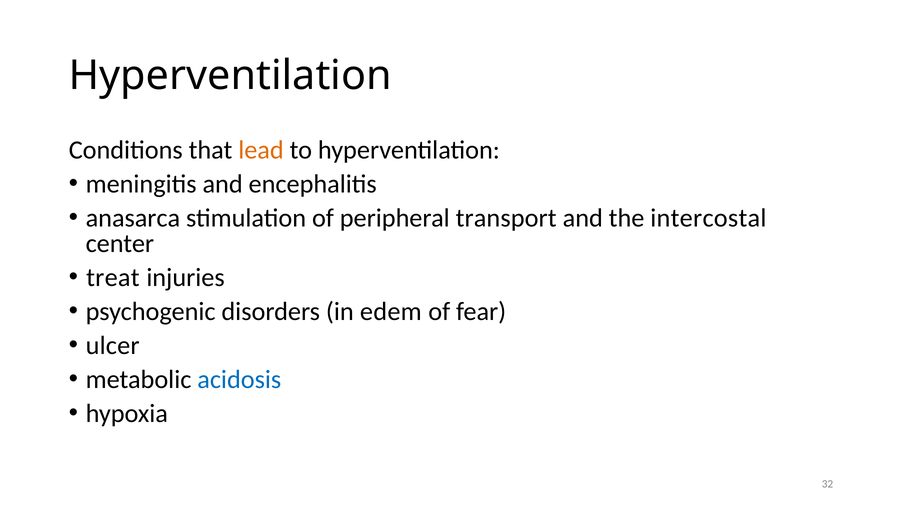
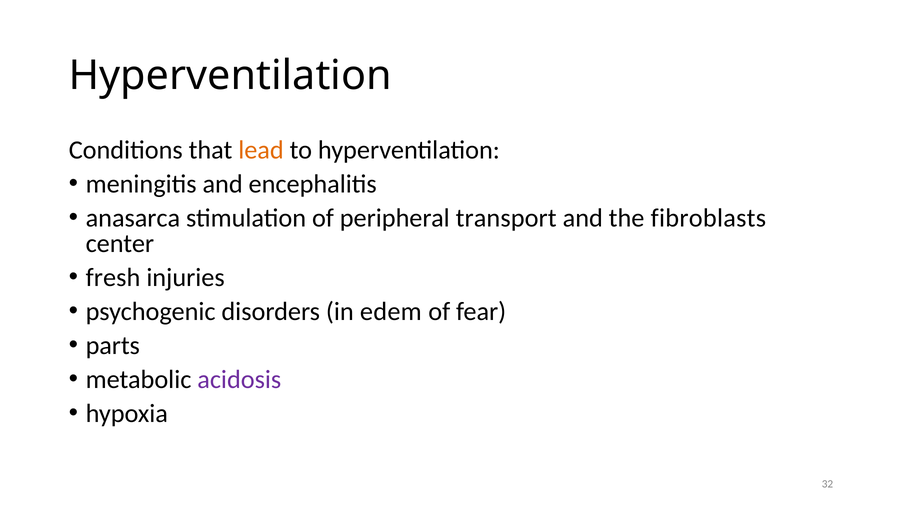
intercostal: intercostal -> fibroblasts (708, 218)
treat: treat -> fresh (113, 278)
ulcer: ulcer -> parts (113, 346)
acidosis colour: blue -> purple (239, 380)
